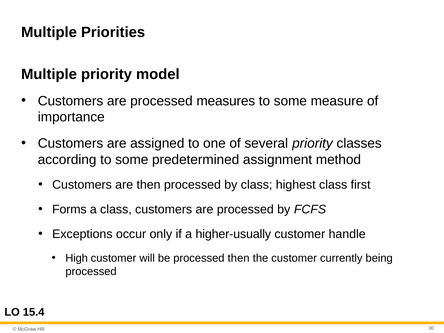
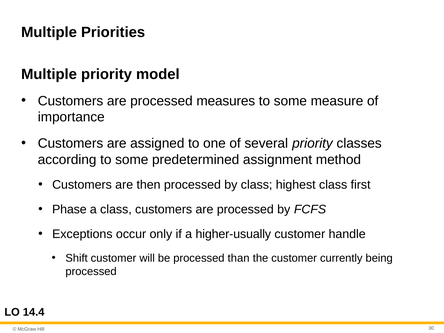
Forms: Forms -> Phase (69, 210)
High: High -> Shift (77, 258)
processed then: then -> than (239, 258)
15.4: 15.4 -> 14.4 (34, 312)
